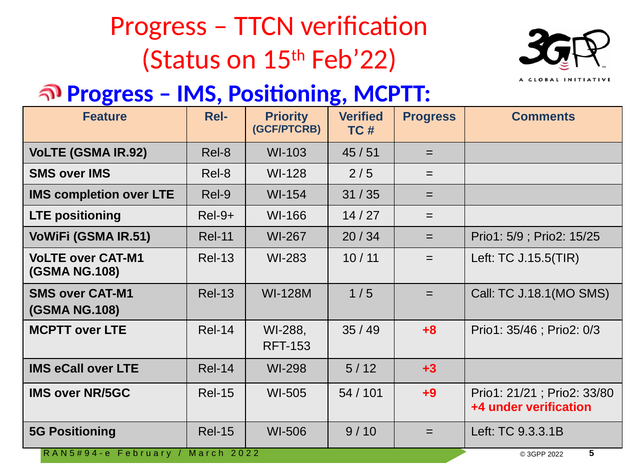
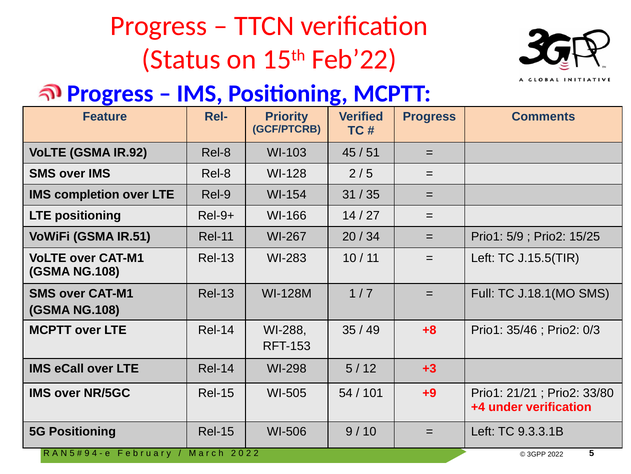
5: 5 -> 7 (370, 293)
Call: Call -> Full (483, 293)
